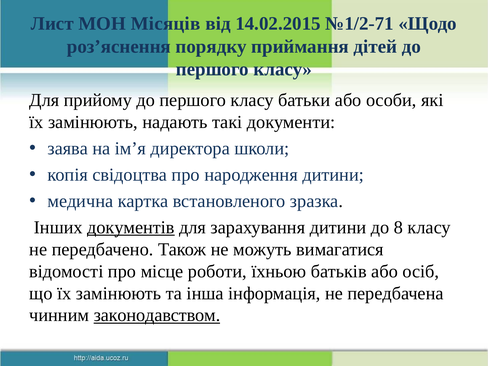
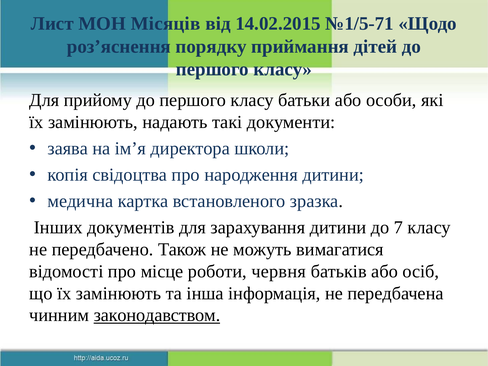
№1/2-71: №1/2-71 -> №1/5-71 (360, 24)
документів underline: present -> none (131, 227)
8: 8 -> 7 (399, 227)
їхньою: їхньою -> червня (279, 271)
